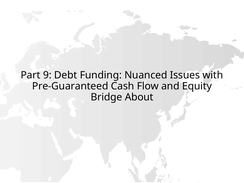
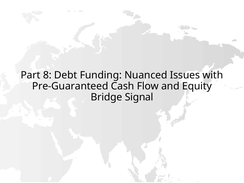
9: 9 -> 8 (47, 75)
About: About -> Signal (139, 97)
